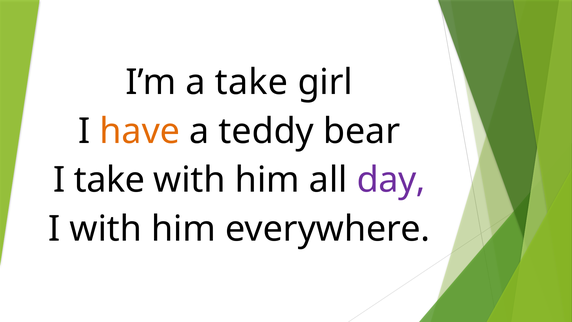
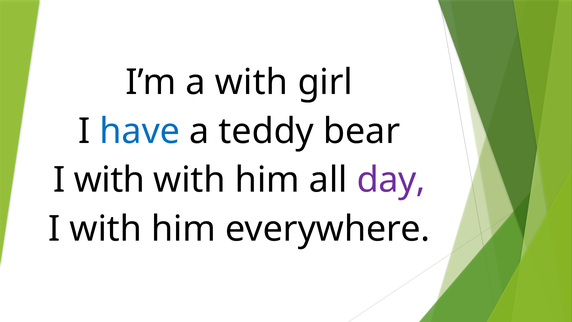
a take: take -> with (251, 82)
have colour: orange -> blue (140, 131)
take: take -> with (109, 180)
